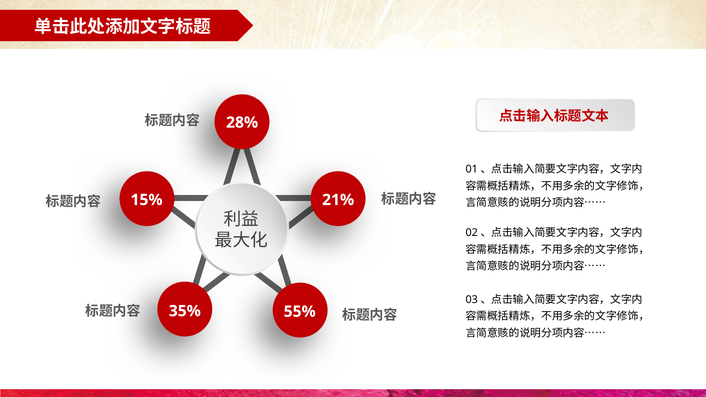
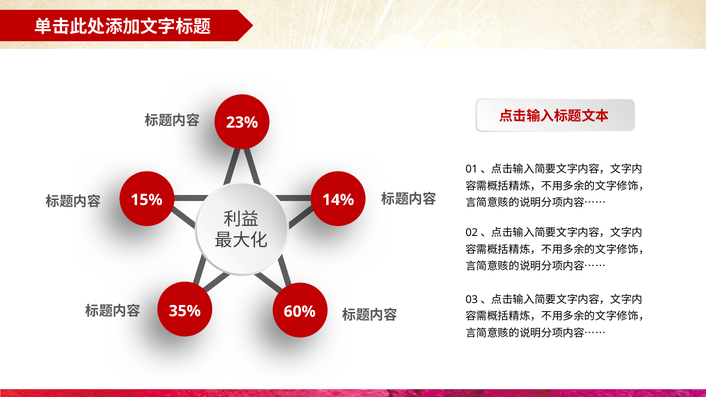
28%: 28% -> 23% (242, 123)
21%: 21% -> 14% (338, 200)
55%: 55% -> 60% (300, 312)
